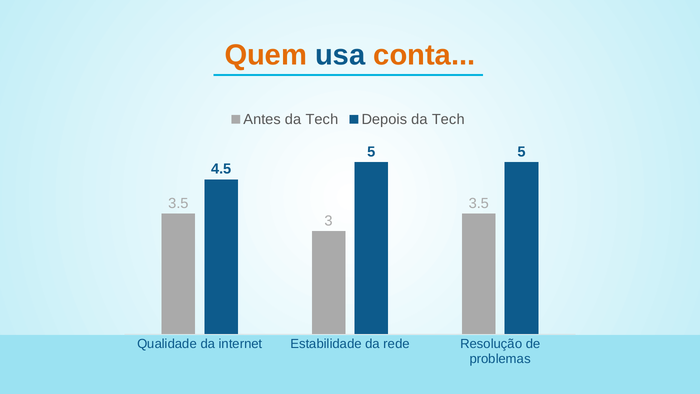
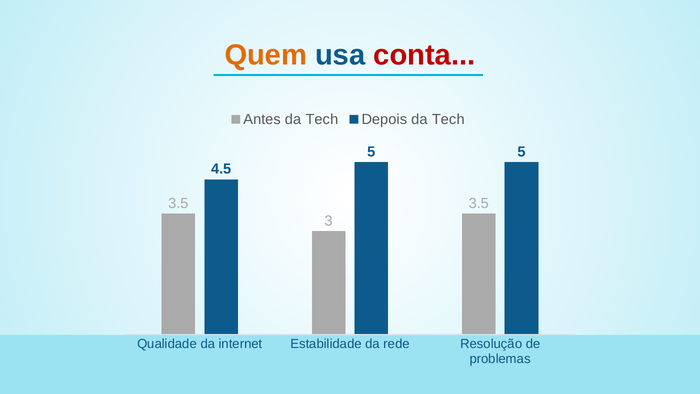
conta colour: orange -> red (424, 55)
